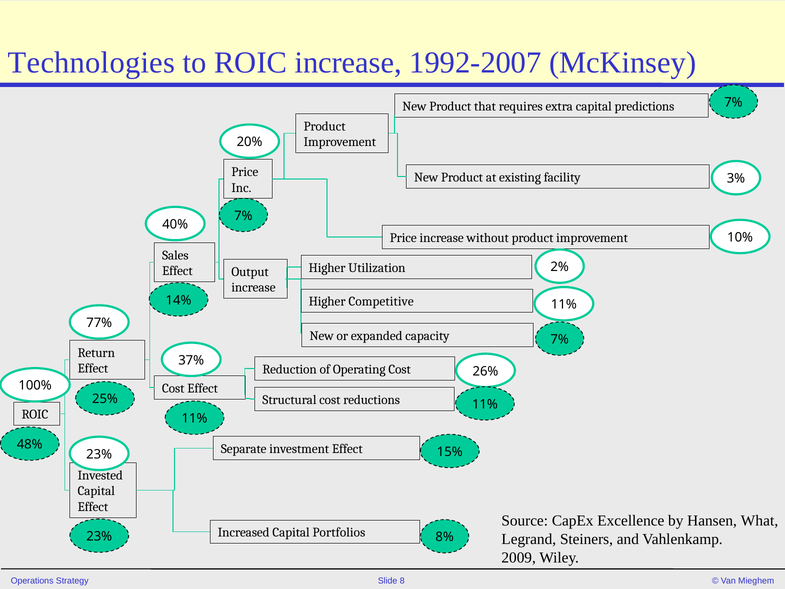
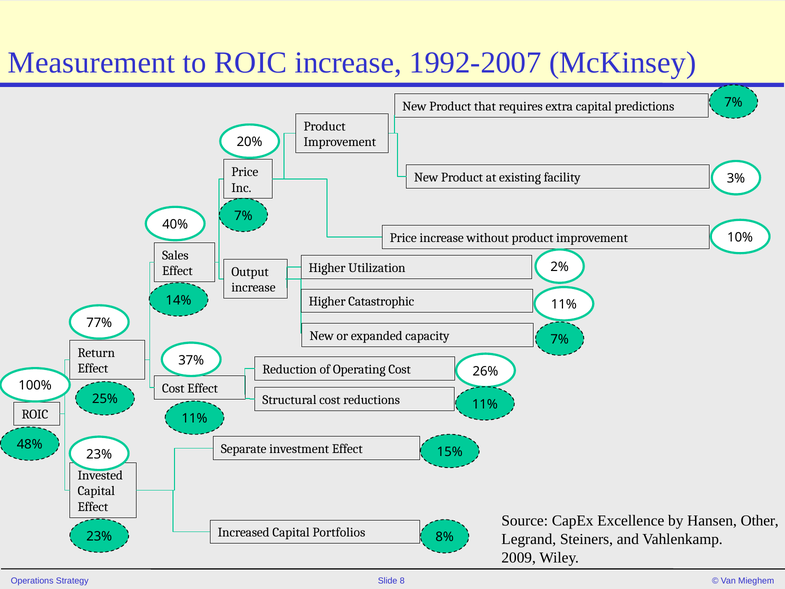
Technologies: Technologies -> Measurement (92, 63)
Competitive: Competitive -> Catastrophic (381, 302)
What: What -> Other (760, 521)
